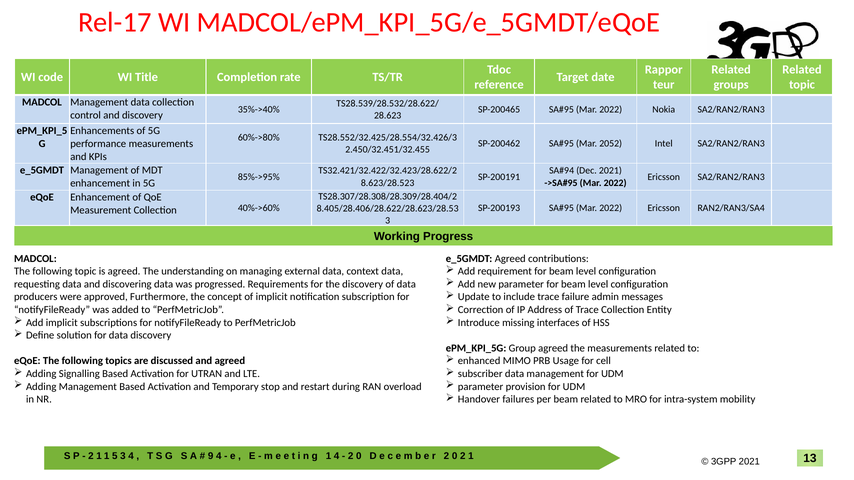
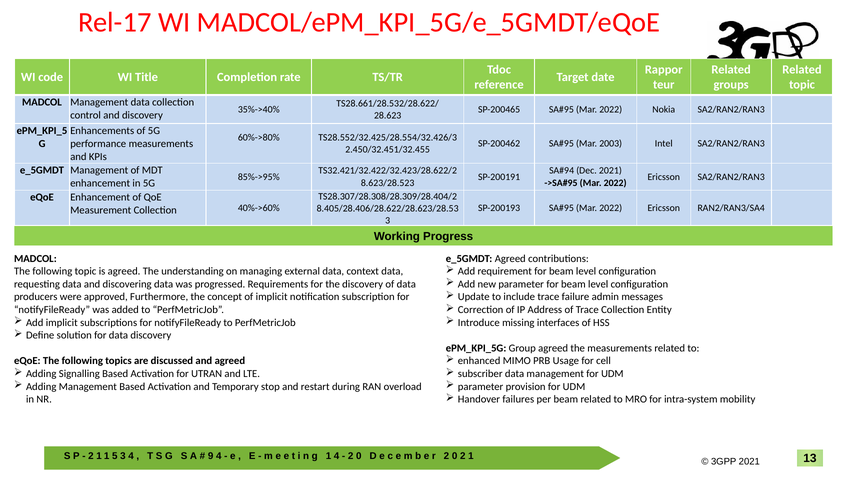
TS28.539/28.532/28.622/: TS28.539/28.532/28.622/ -> TS28.661/28.532/28.622/ (388, 103)
2052: 2052 -> 2003 (611, 144)
